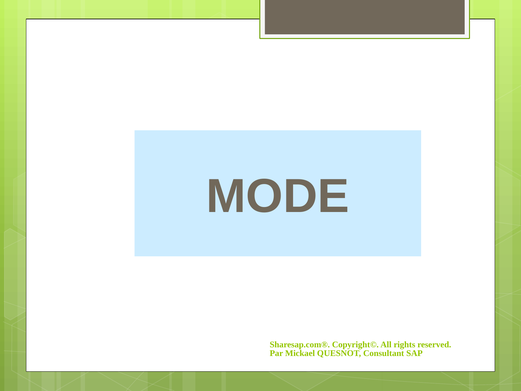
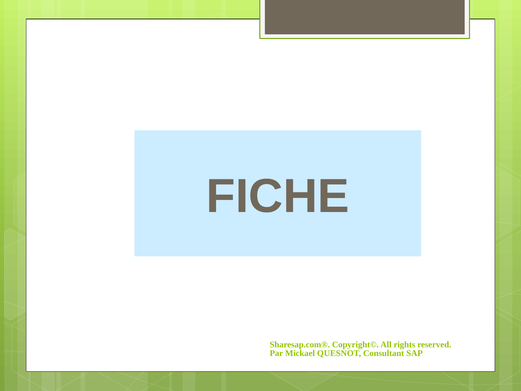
MODE: MODE -> FICHE (278, 196)
